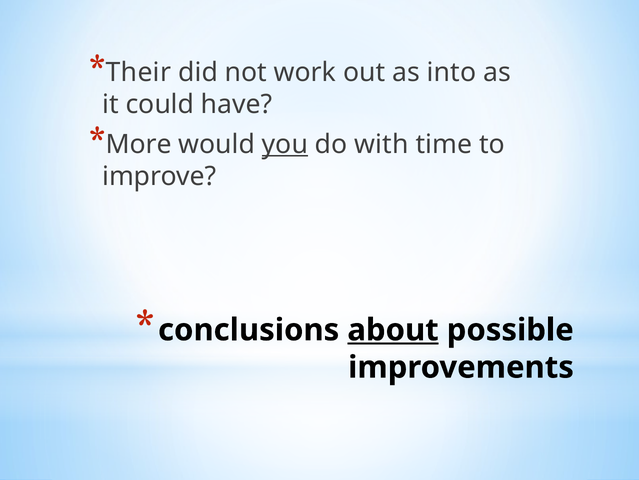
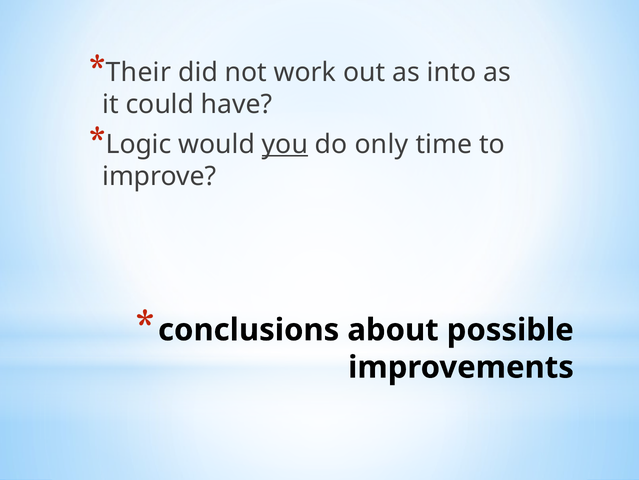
More: More -> Logic (139, 144)
with: with -> only (381, 144)
about underline: present -> none (393, 330)
